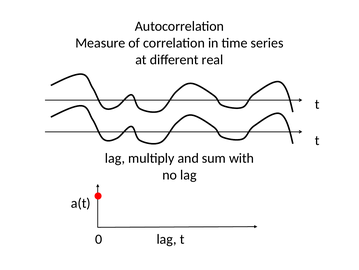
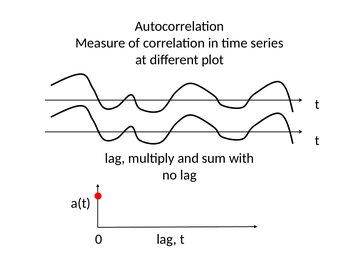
real: real -> plot (213, 60)
